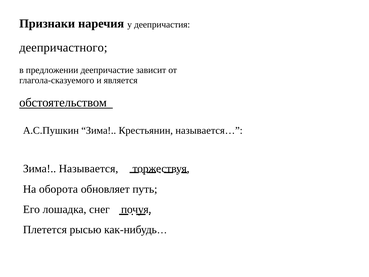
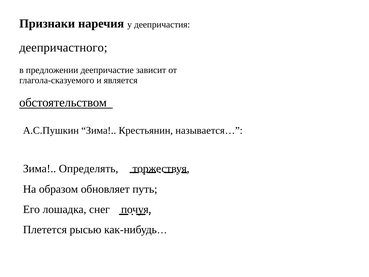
Называется: Называется -> Определять (89, 169)
оборота: оборота -> образом (59, 189)
